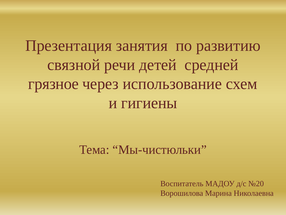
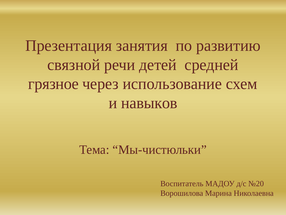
гигиены: гигиены -> навыков (149, 103)
